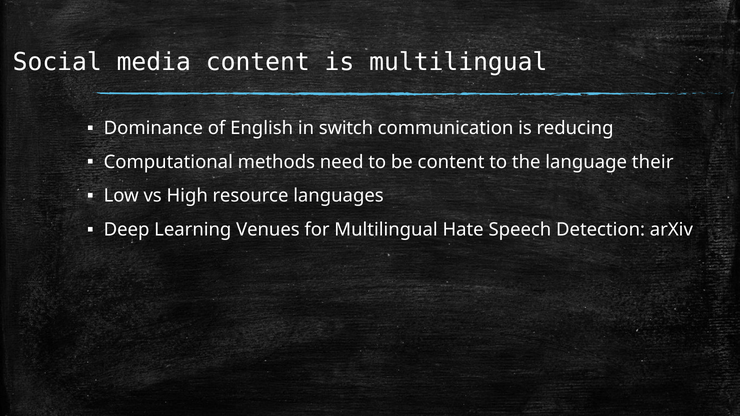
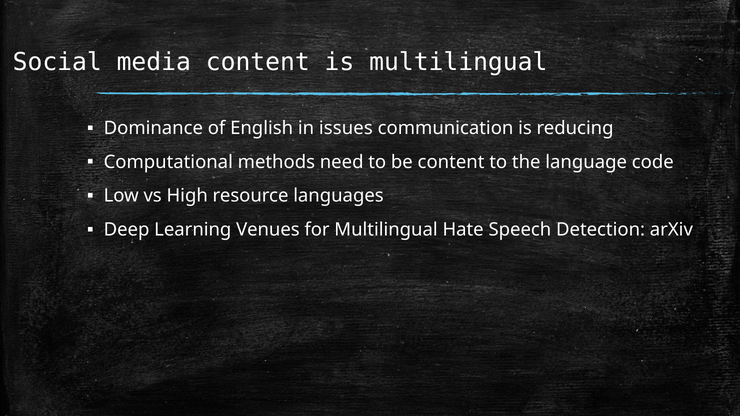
switch: switch -> issues (346, 128)
their: their -> code (653, 162)
